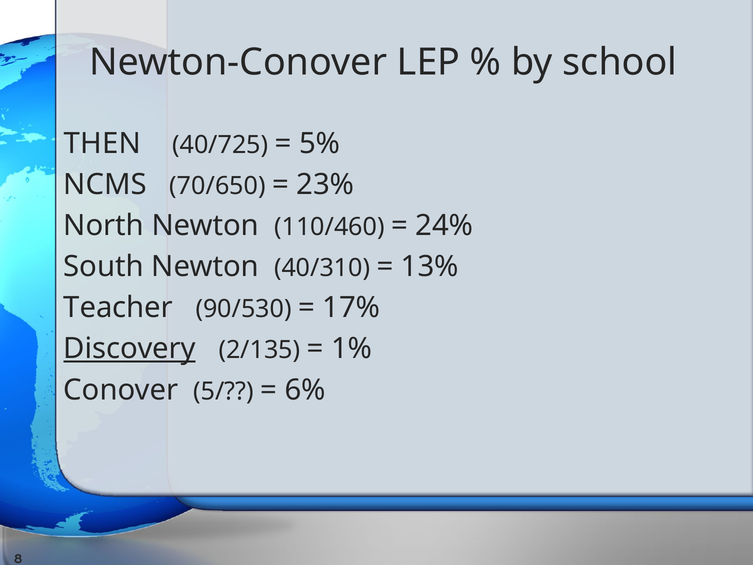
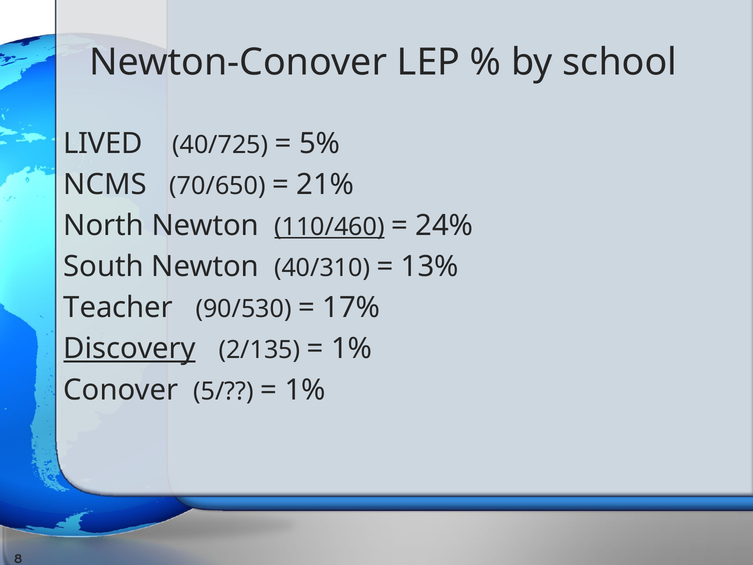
THEN: THEN -> LIVED (103, 144)
23%: 23% -> 21% (325, 185)
110/460 underline: none -> present (329, 227)
6%: 6% -> 1% (305, 390)
